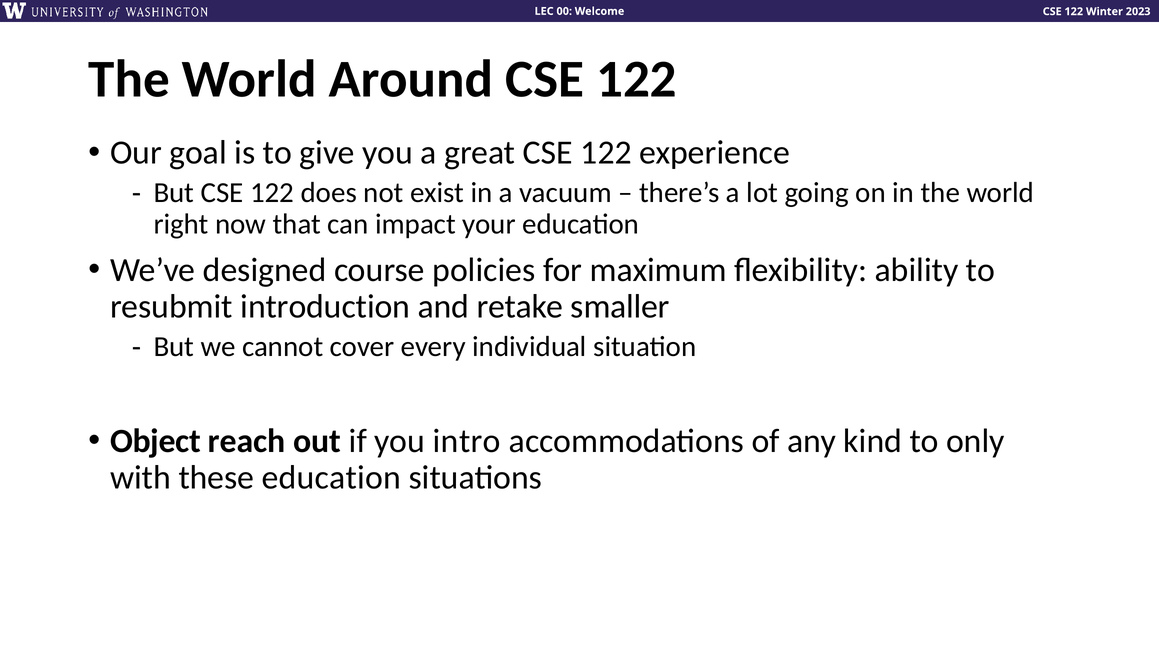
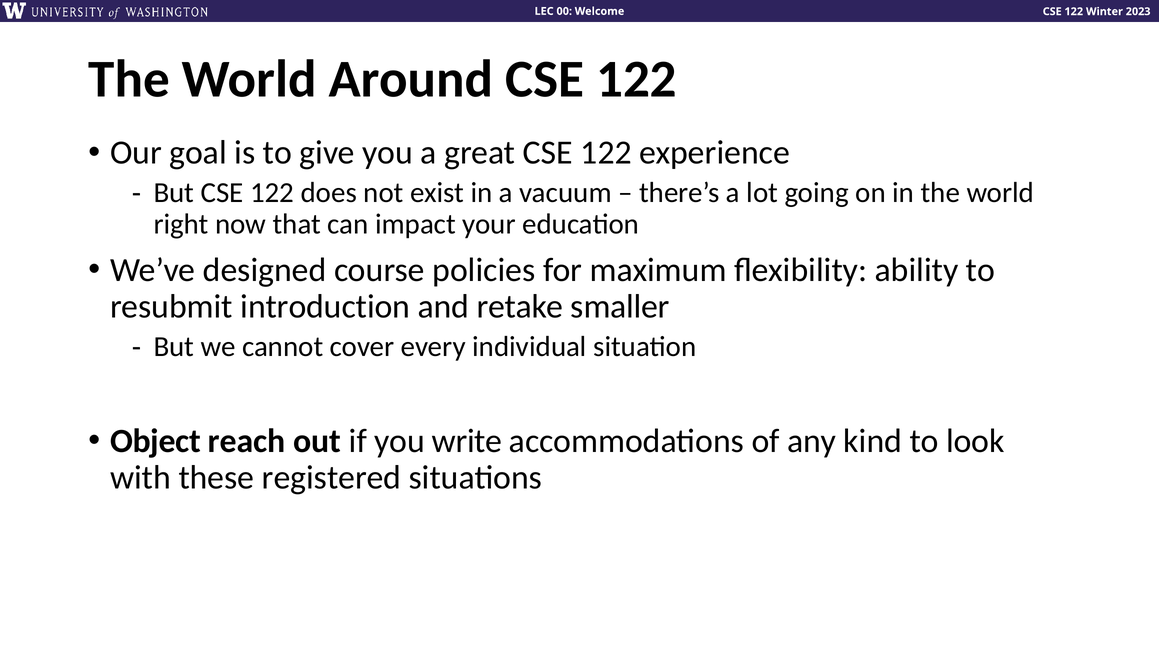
intro: intro -> write (467, 441)
only: only -> look (975, 441)
these education: education -> registered (332, 477)
